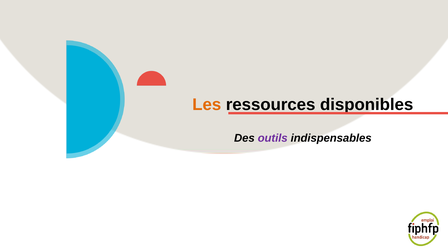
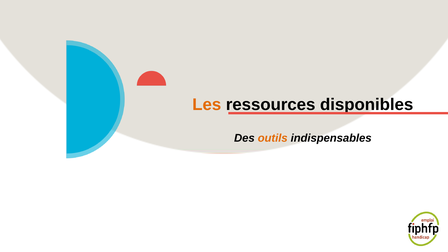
outils colour: purple -> orange (273, 138)
